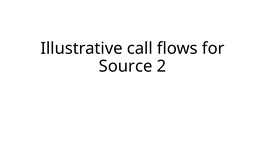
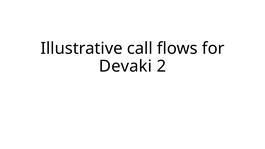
Source: Source -> Devaki (126, 66)
